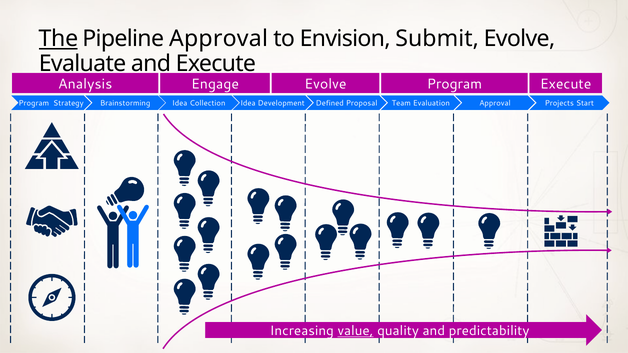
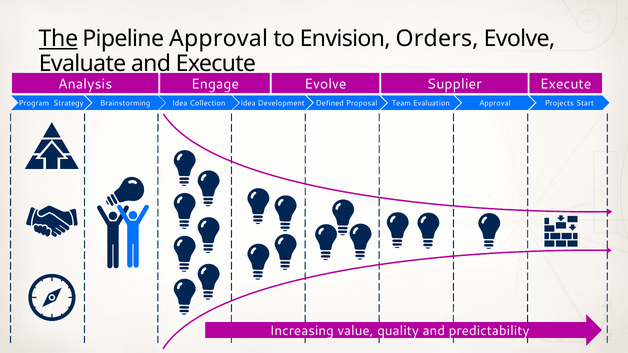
Submit: Submit -> Orders (437, 39)
Evolve Program: Program -> Supplier (454, 84)
value underline: present -> none (355, 331)
